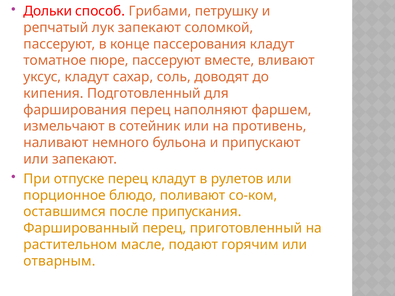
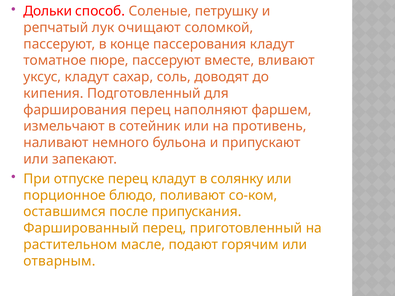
Грибами: Грибами -> Соленые (160, 11)
лук запекают: запекают -> очищают (149, 28)
рулетов: рулетов -> солянку (237, 179)
